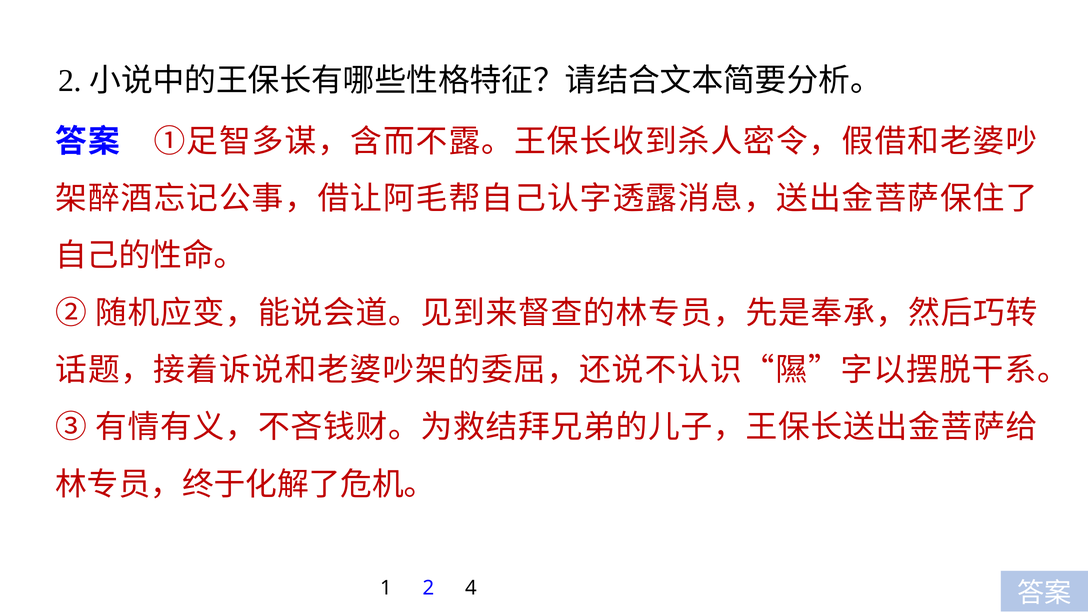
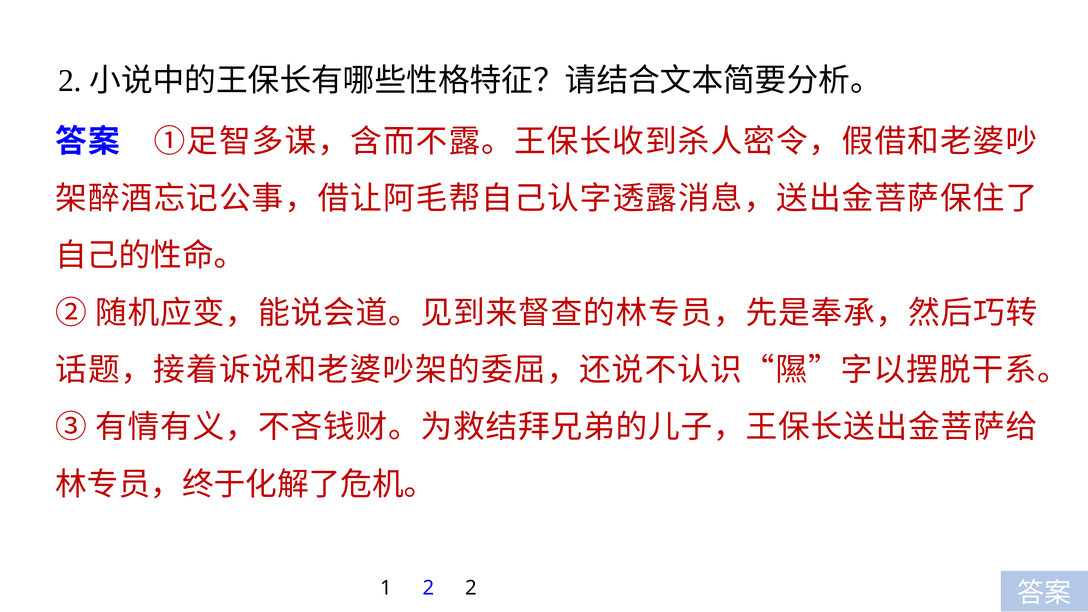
1 2 4: 4 -> 2 (471, 588)
